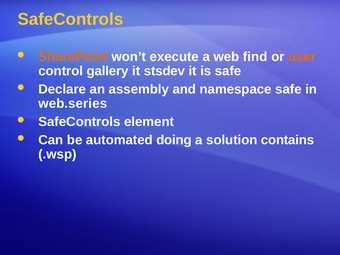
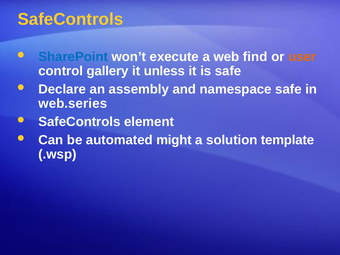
SharePoint colour: orange -> blue (73, 57)
stsdev: stsdev -> unless (164, 71)
doing: doing -> might (174, 140)
contains: contains -> template (288, 140)
